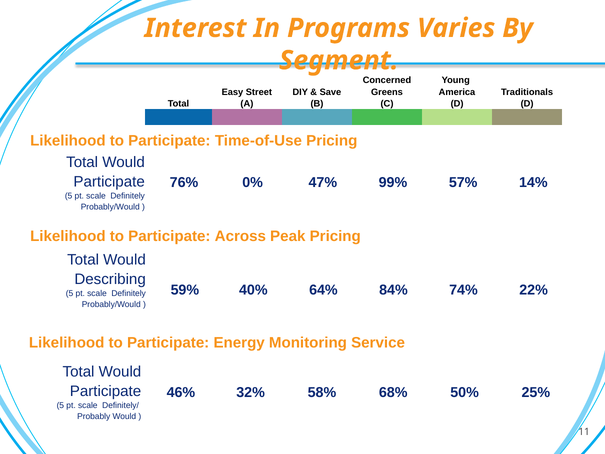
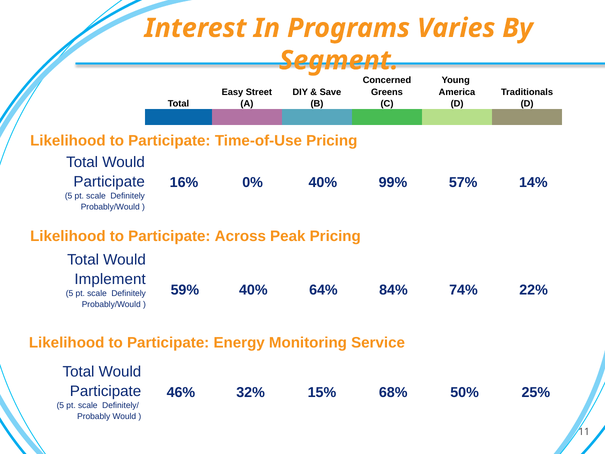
76%: 76% -> 16% (184, 183)
0% 47%: 47% -> 40% (323, 183)
Describing: Describing -> Implement (110, 279)
58%: 58% -> 15% (322, 392)
